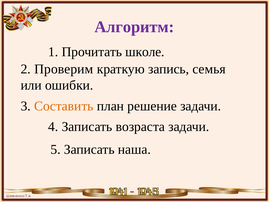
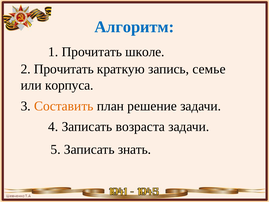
Алгоритм colour: purple -> blue (134, 27)
2 Проверим: Проверим -> Прочитать (64, 69)
семья: семья -> семье (209, 69)
ошибки: ошибки -> корпуса (69, 85)
наша: наша -> знать (134, 149)
